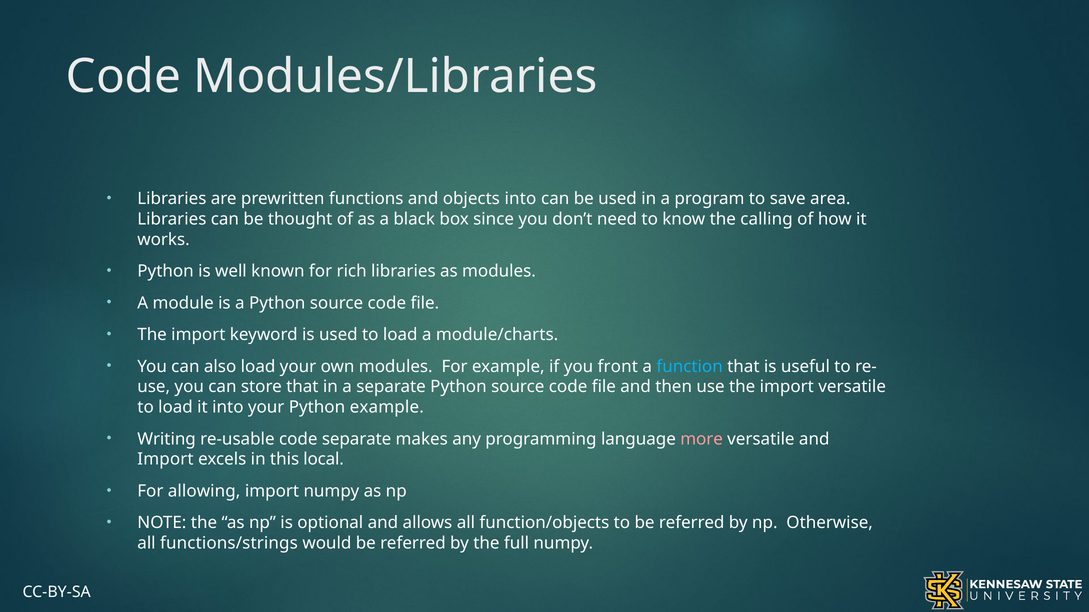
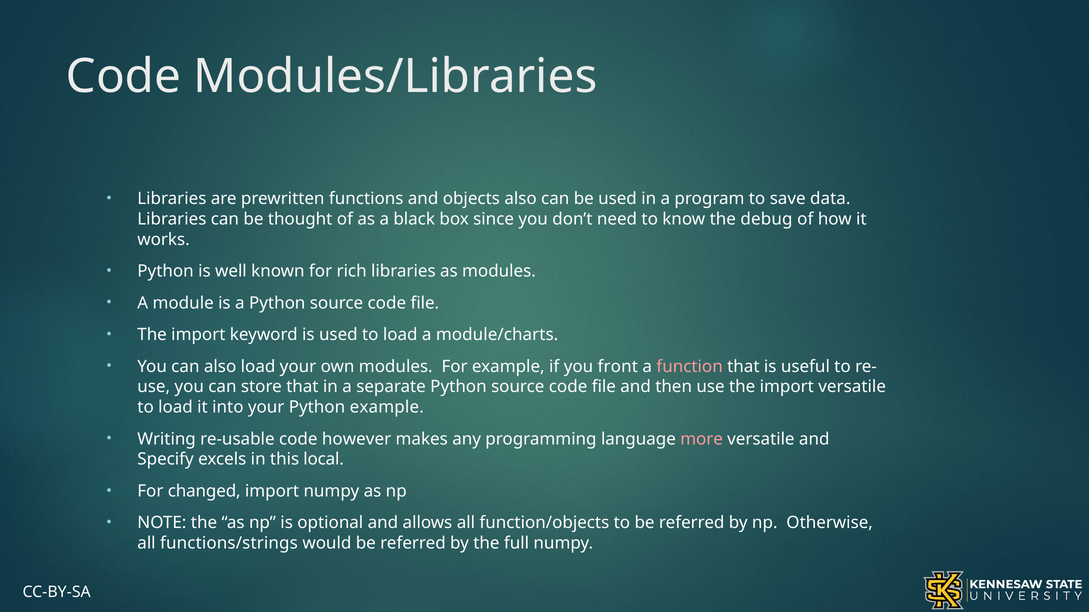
objects into: into -> also (521, 199)
area: area -> data (830, 199)
calling: calling -> debug (766, 219)
function colour: light blue -> pink (690, 367)
code separate: separate -> however (357, 439)
Import: Import -> Specify (166, 460)
allowing: allowing -> changed (204, 492)
